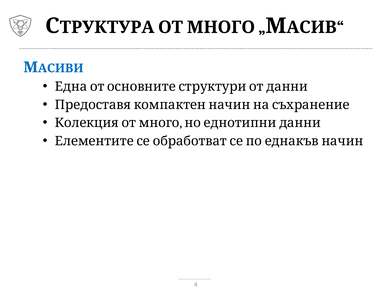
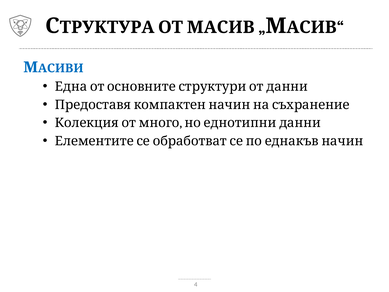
МНОГО: МНОГО -> МАСИВ (221, 27)
